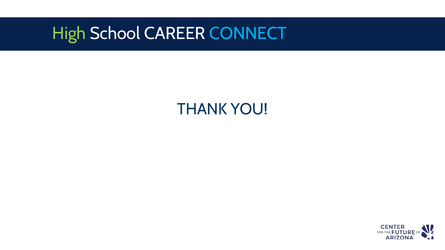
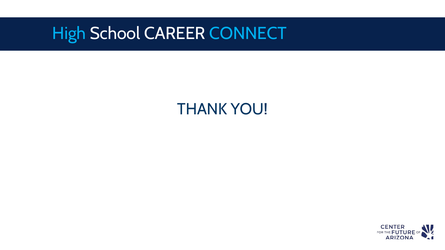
High colour: light green -> light blue (69, 34)
